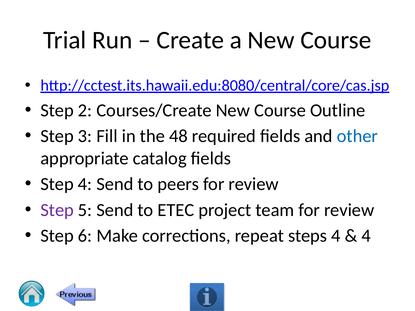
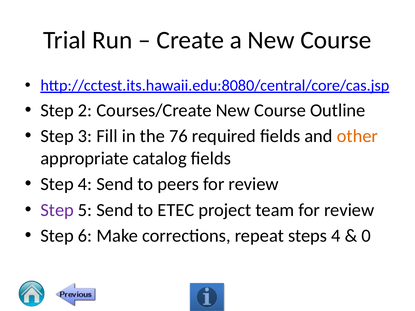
48: 48 -> 76 (178, 136)
other colour: blue -> orange (357, 136)
4: 4 -> 0 (366, 236)
